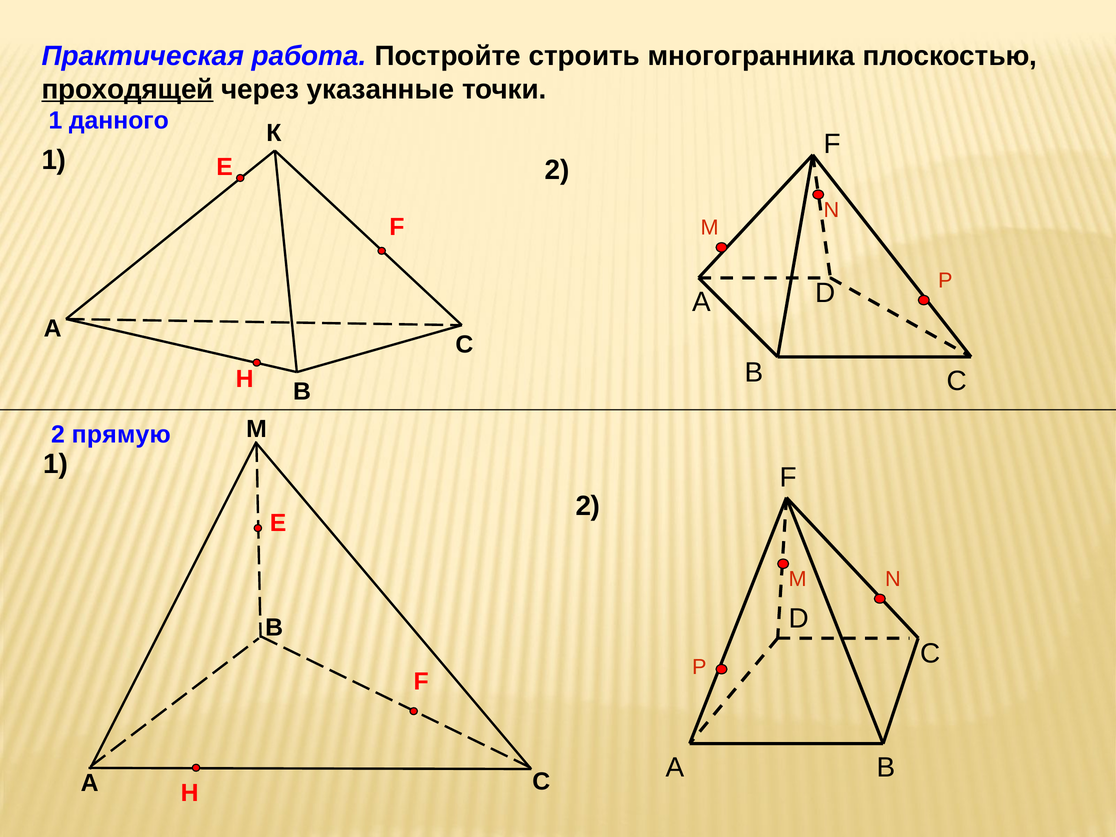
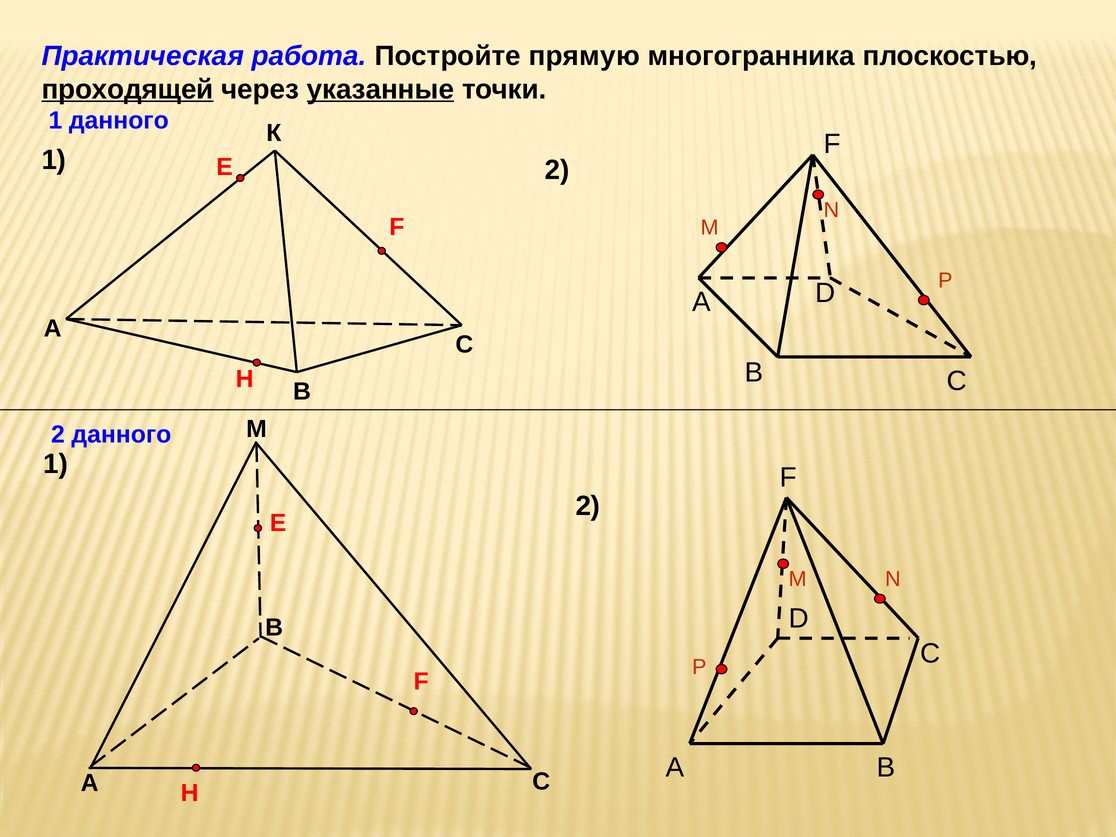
строить: строить -> прямую (584, 56)
указанные underline: none -> present (380, 89)
2 прямую: прямую -> данного (121, 435)
